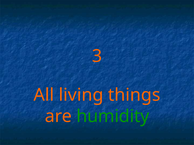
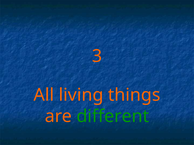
humidity: humidity -> different (113, 117)
